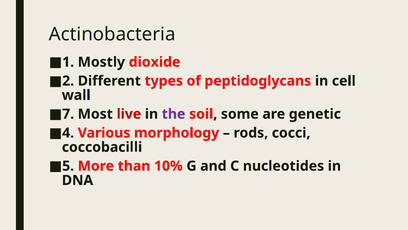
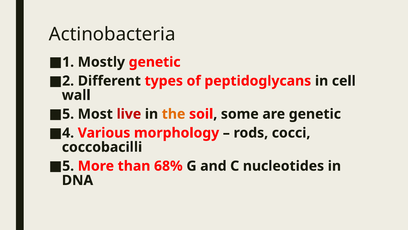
Mostly dioxide: dioxide -> genetic (155, 62)
7: 7 -> 5 (68, 114)
the colour: purple -> orange (174, 114)
10%: 10% -> 68% (168, 166)
